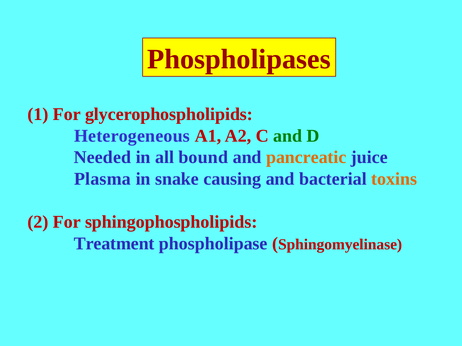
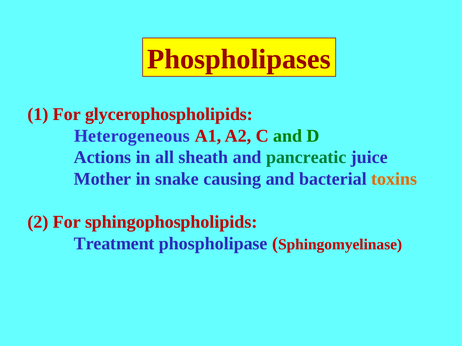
Needed: Needed -> Actions (103, 158)
bound: bound -> sheath (203, 158)
pancreatic colour: orange -> green (306, 158)
Plasma: Plasma -> Mother (103, 179)
